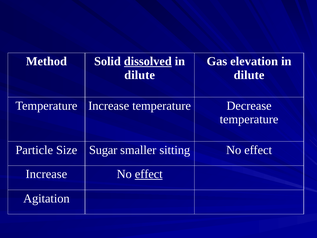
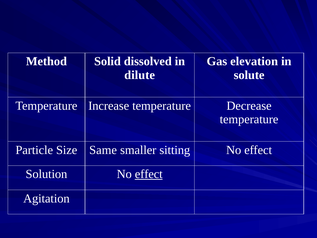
dissolved underline: present -> none (148, 61)
dilute: dilute -> solute (249, 75)
Sugar: Sugar -> Same (103, 150)
Increase: Increase -> Solution (46, 174)
